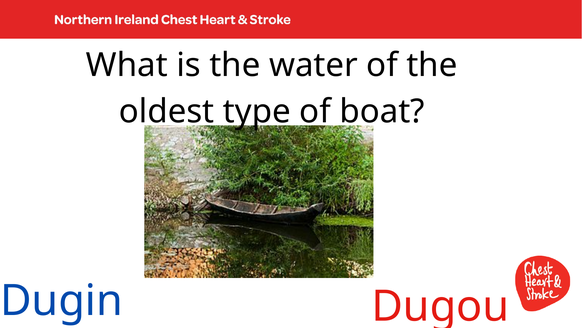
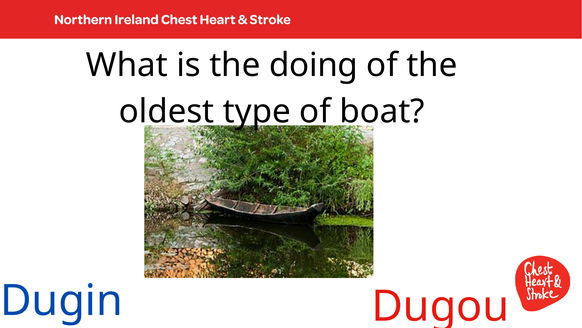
water: water -> doing (314, 65)
